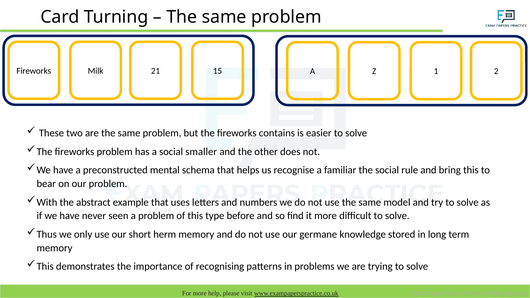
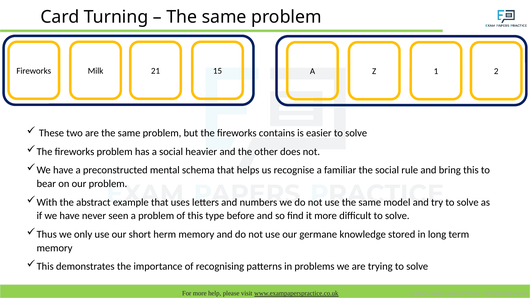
smaller: smaller -> heavier (201, 152)
